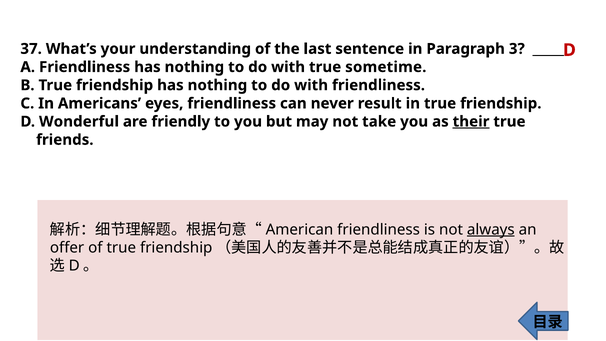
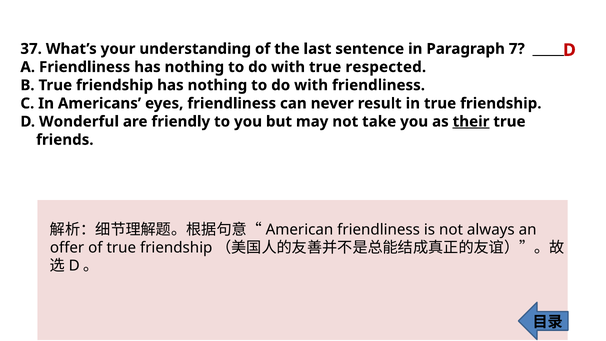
3: 3 -> 7 (517, 49)
sometime: sometime -> respected (386, 67)
always underline: present -> none (491, 230)
